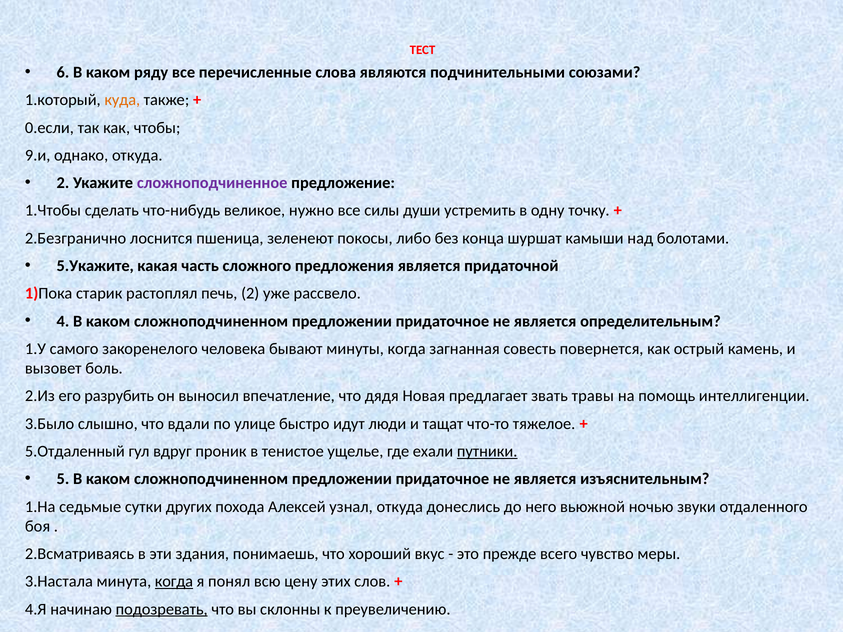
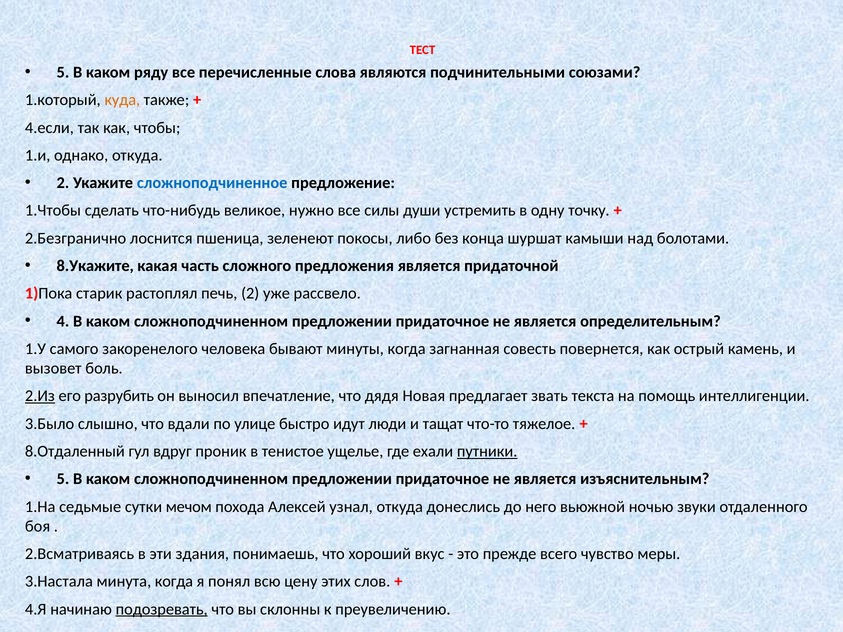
6: 6 -> 5 (63, 72)
0.если: 0.если -> 4.если (49, 128)
9.и: 9.и -> 1.и (38, 155)
сложноподчиненное colour: purple -> blue (212, 183)
5.Укажите: 5.Укажите -> 8.Укажите (95, 266)
2.Из underline: none -> present (40, 396)
травы: травы -> текста (593, 396)
5.Отдаленный: 5.Отдаленный -> 8.Отдаленный (75, 452)
других: других -> мечом (189, 507)
когда underline: present -> none (174, 582)
